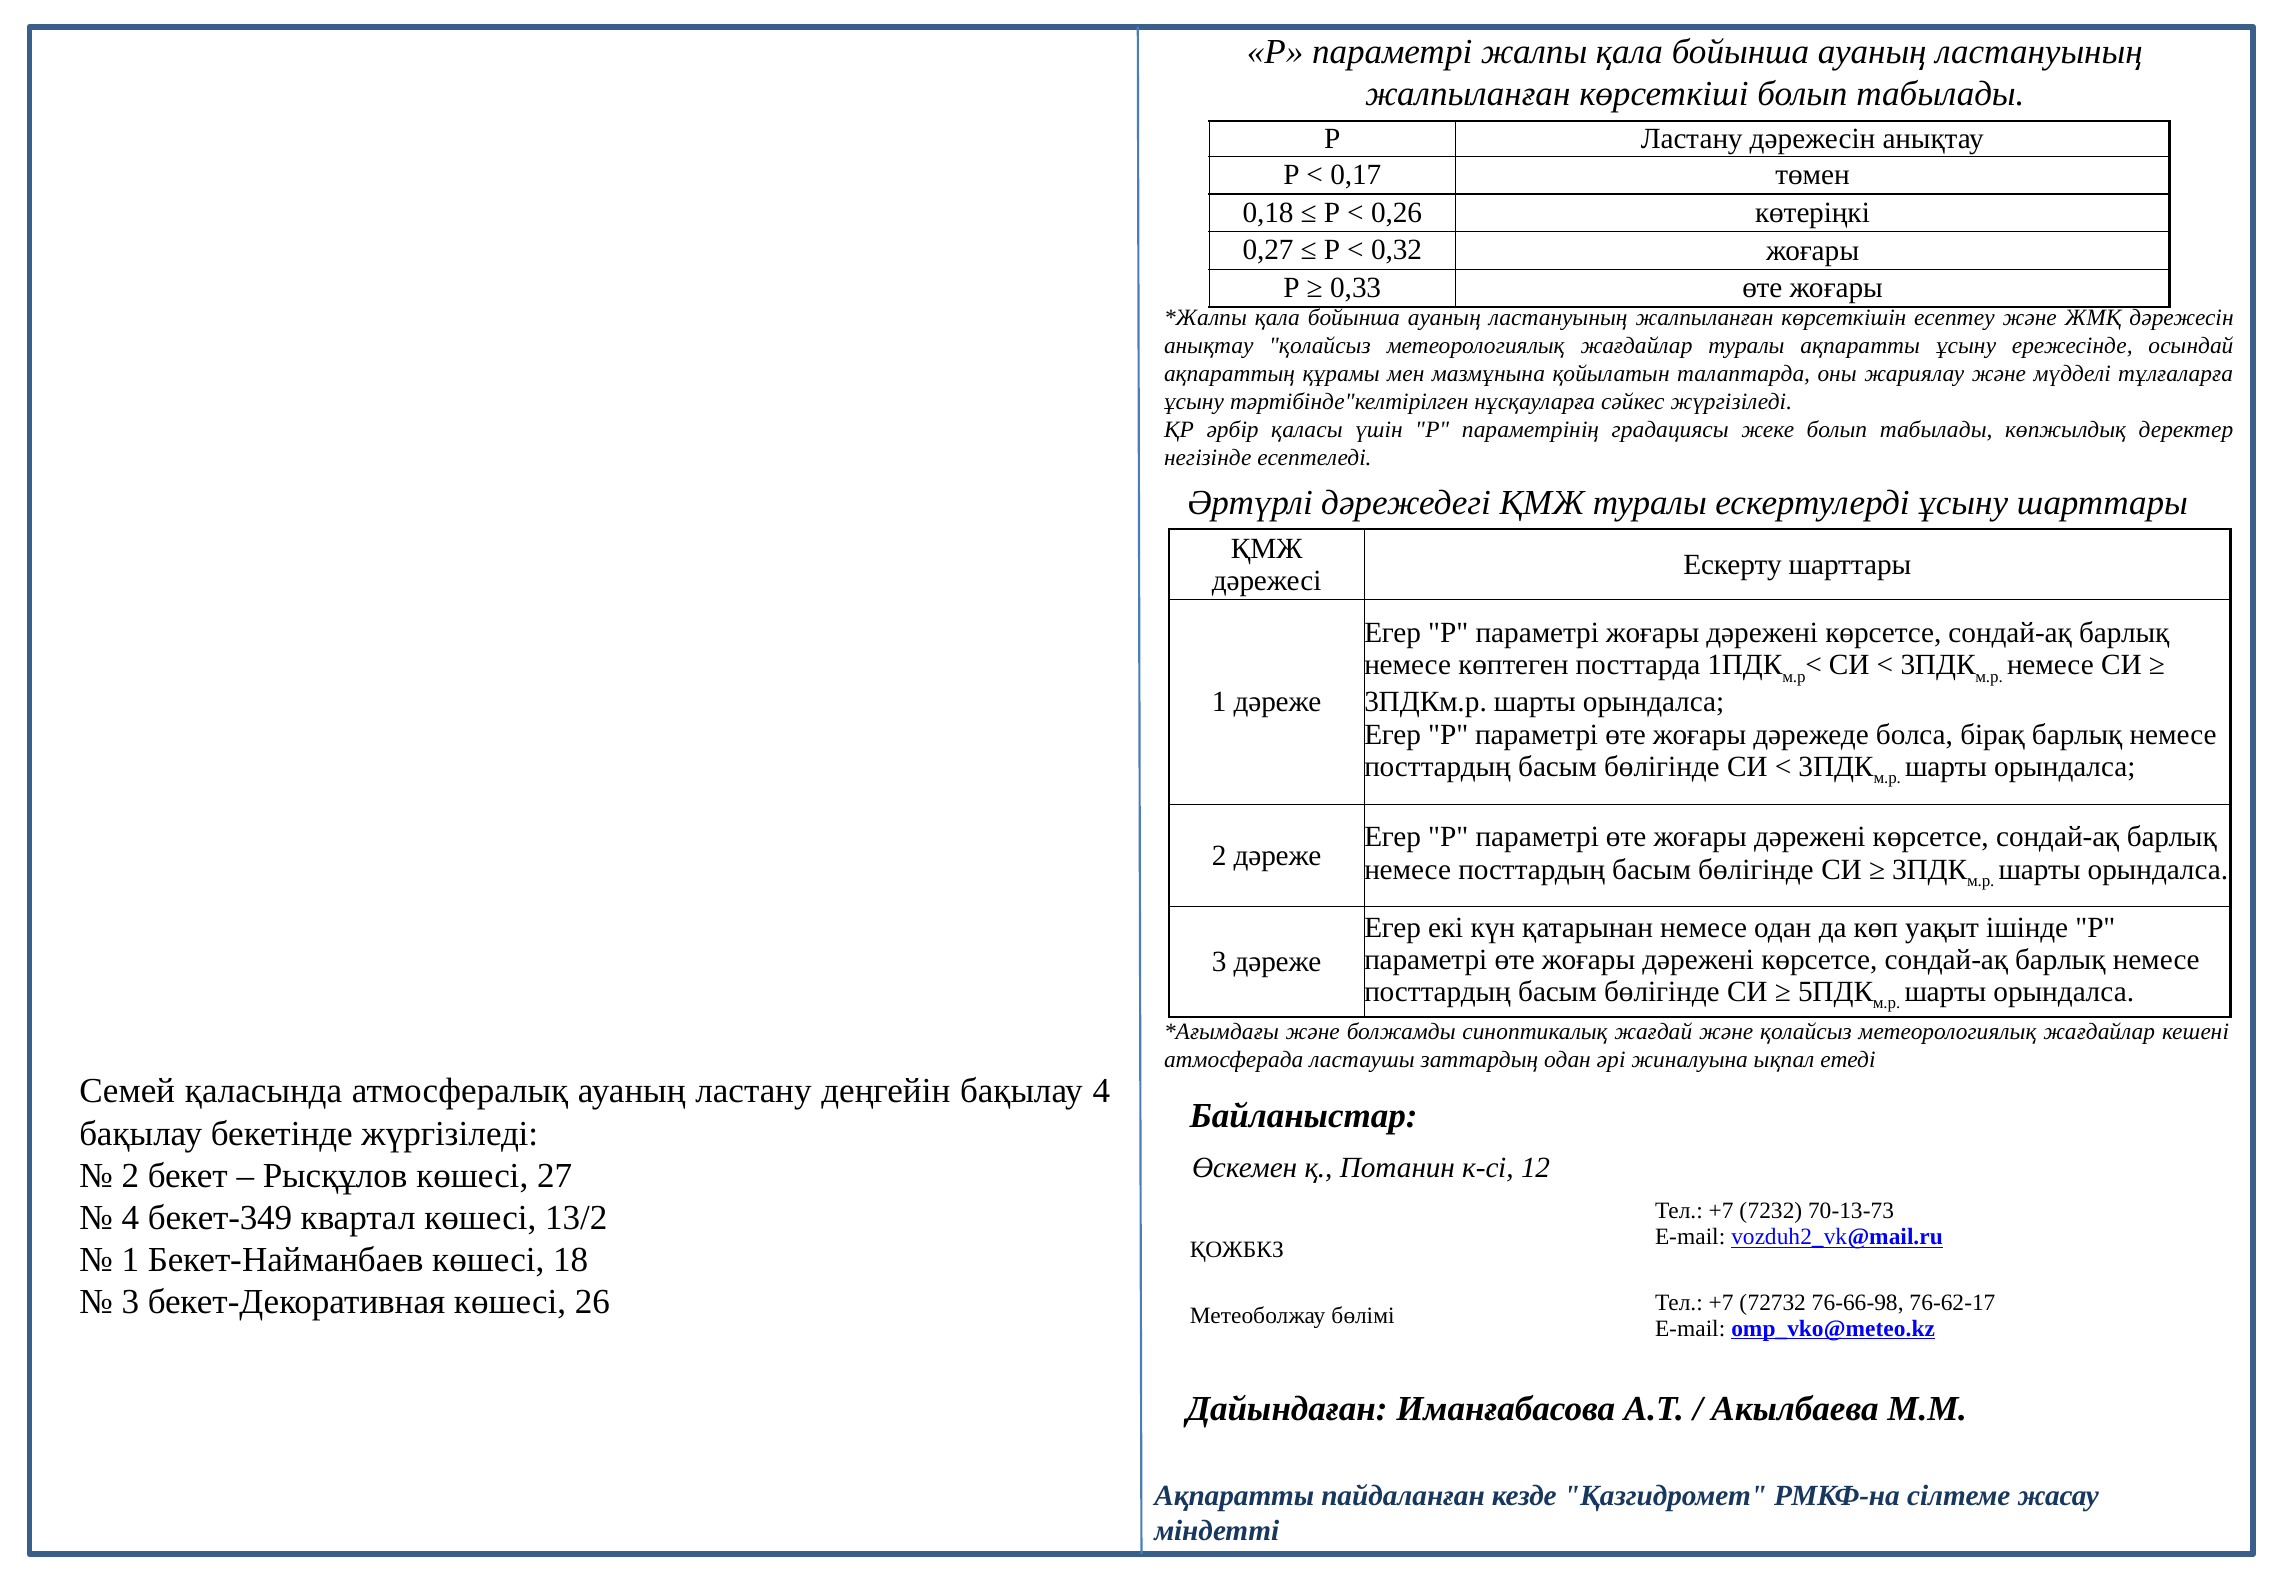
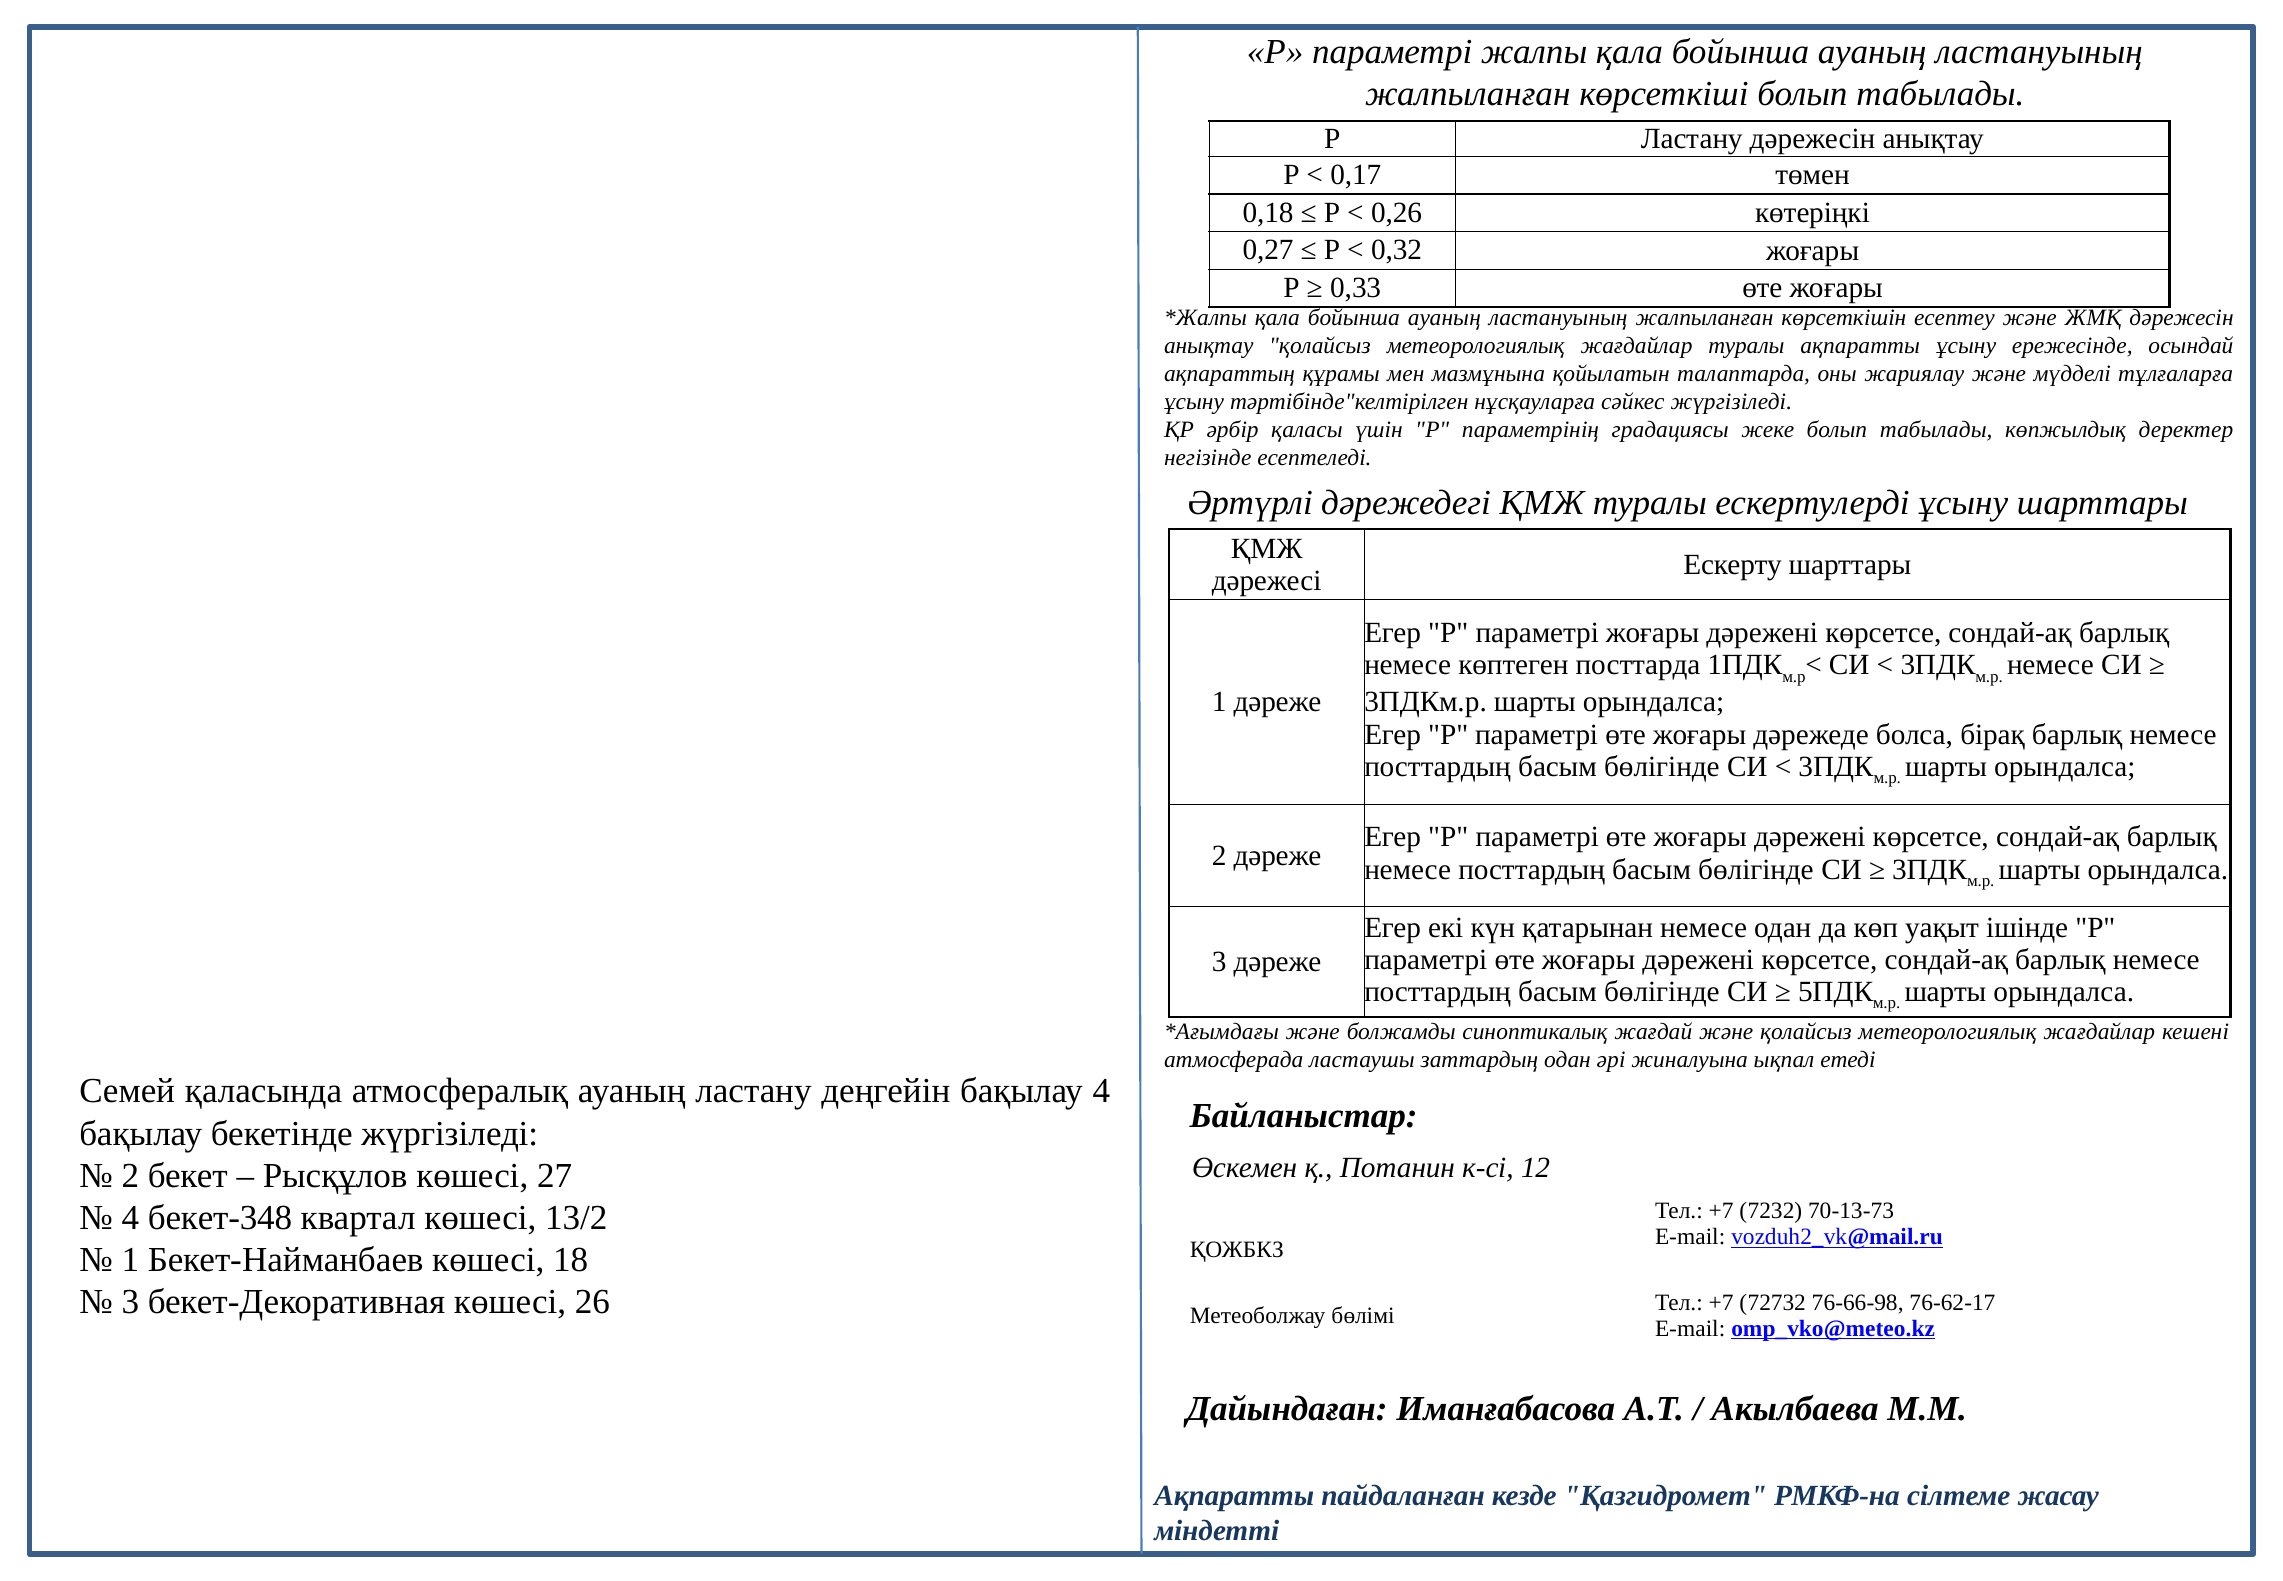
бекет-349: бекет-349 -> бекет-348 (220, 1217)
